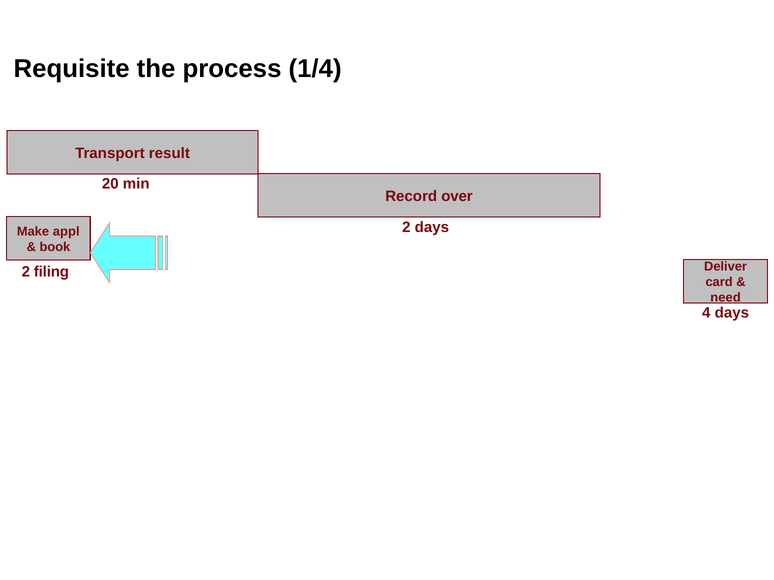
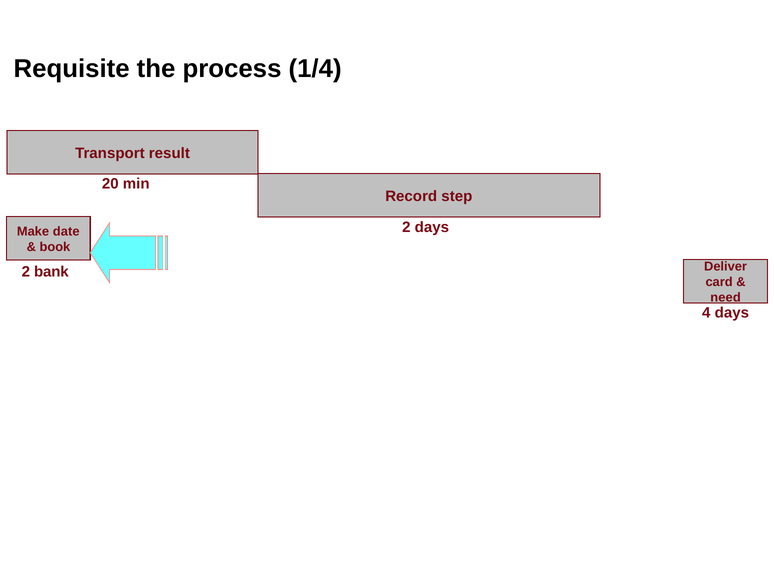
over: over -> step (457, 196)
appl: appl -> date (66, 232)
filing: filing -> bank (51, 272)
